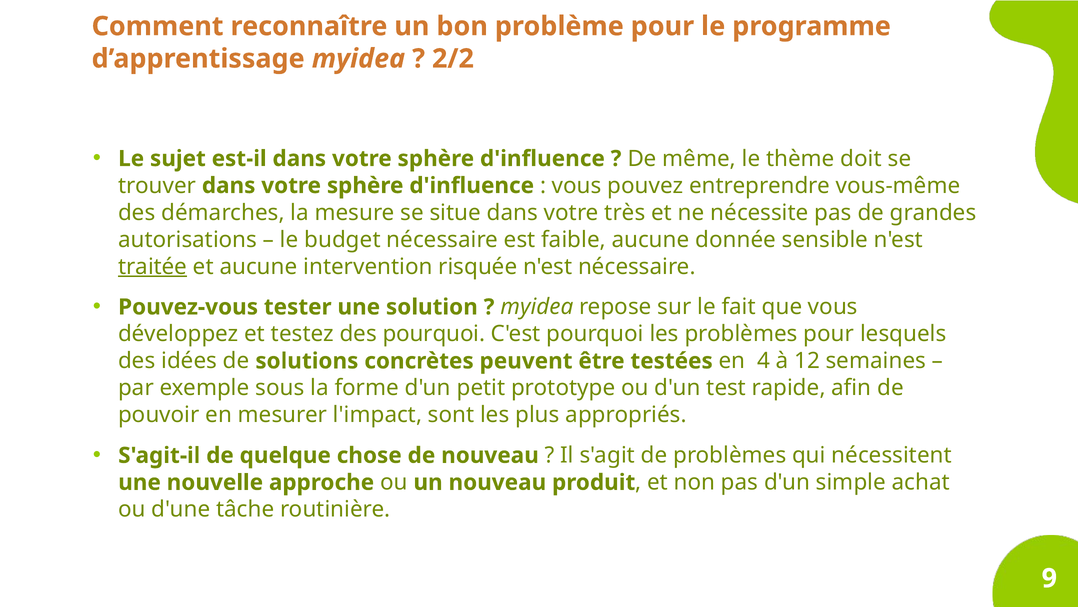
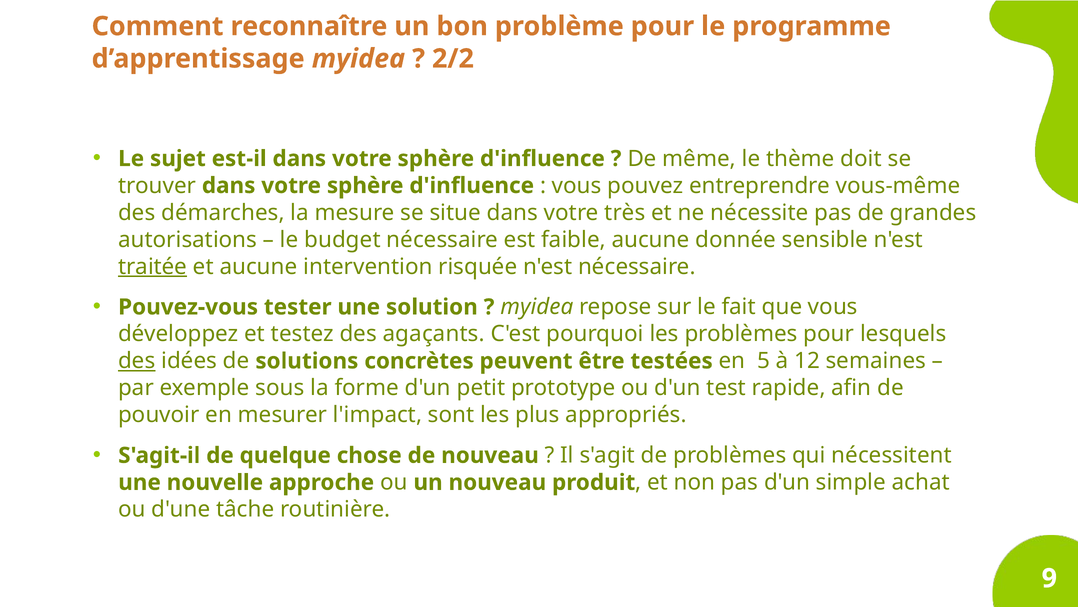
des pourquoi: pourquoi -> agaçants (434, 334)
des underline: none -> present (137, 361)
4: 4 -> 5 (763, 361)
